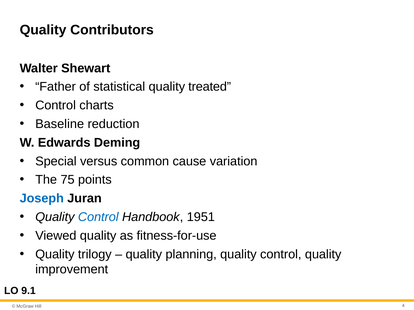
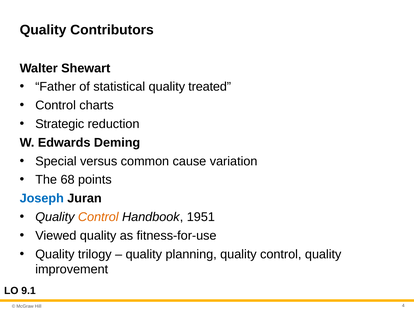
Baseline: Baseline -> Strategic (60, 124)
75: 75 -> 68 (68, 180)
Control colour: blue -> orange (98, 217)
